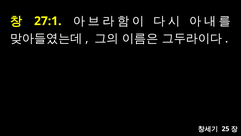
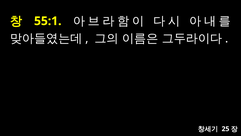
27:1: 27:1 -> 55:1 (48, 21)
